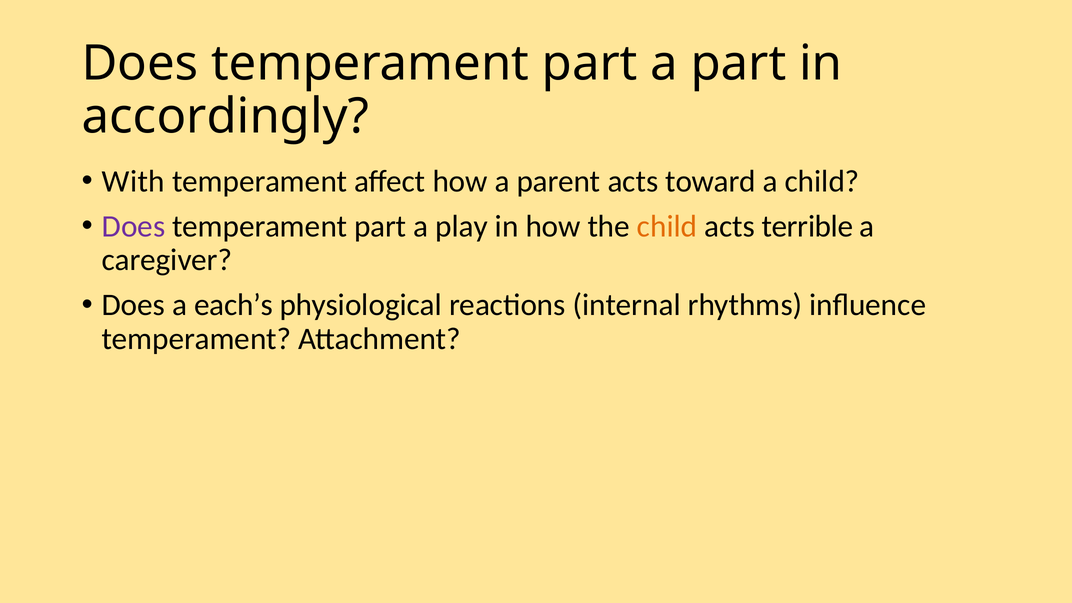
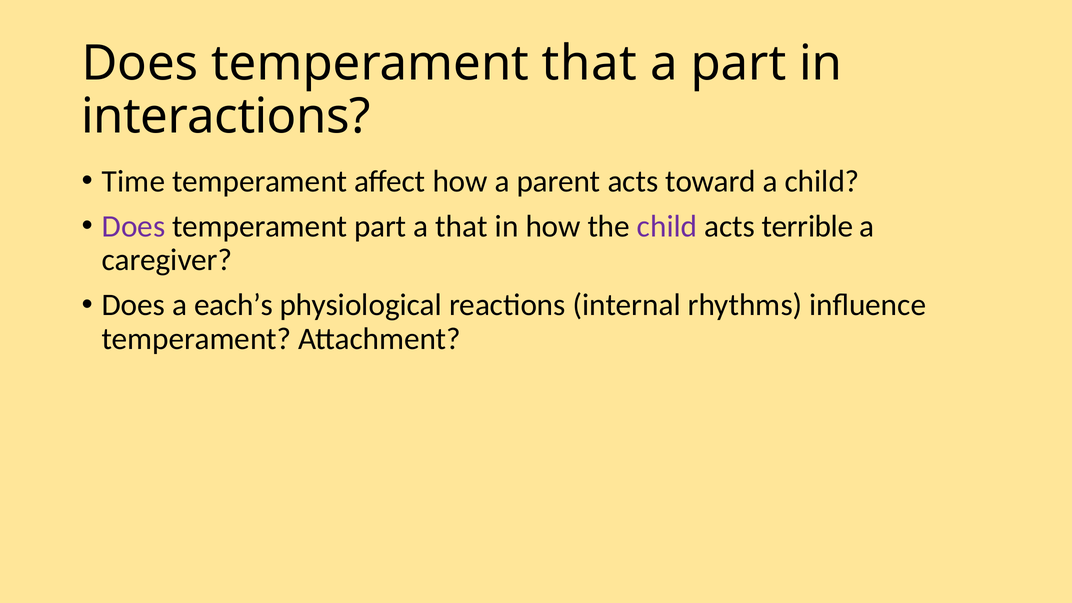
part: part -> that (589, 64)
accordingly: accordingly -> interactions (226, 117)
With: With -> Time (133, 181)
a play: play -> that (461, 226)
child colour: orange -> purple (667, 226)
